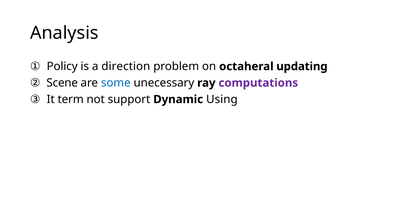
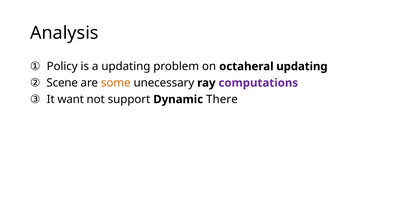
a direction: direction -> updating (126, 67)
some colour: blue -> orange (116, 83)
term: term -> want (71, 100)
Using: Using -> There (222, 100)
